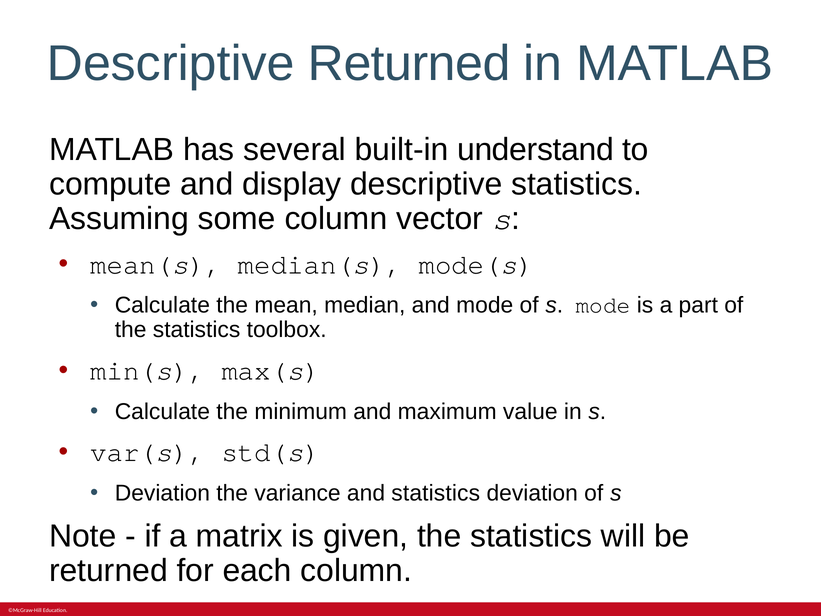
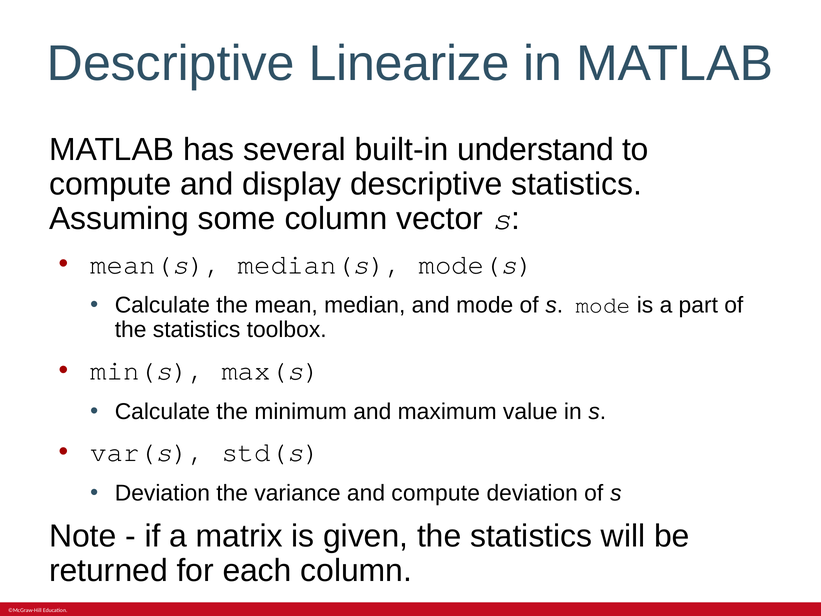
Descriptive Returned: Returned -> Linearize (409, 64)
and statistics: statistics -> compute (436, 493)
